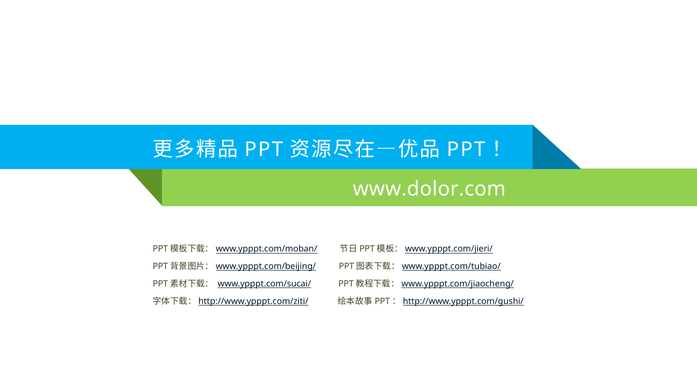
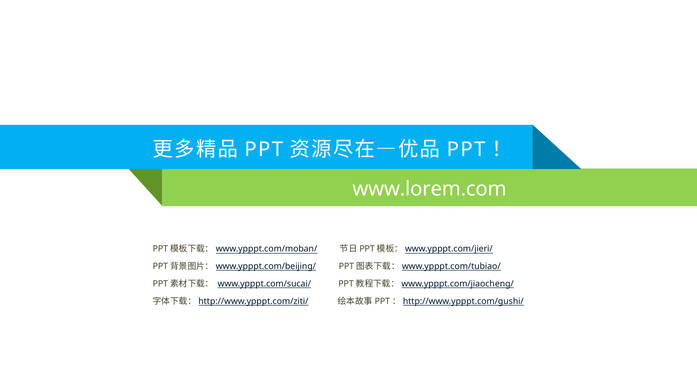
www.dolor.com: www.dolor.com -> www.lorem.com (430, 189)
